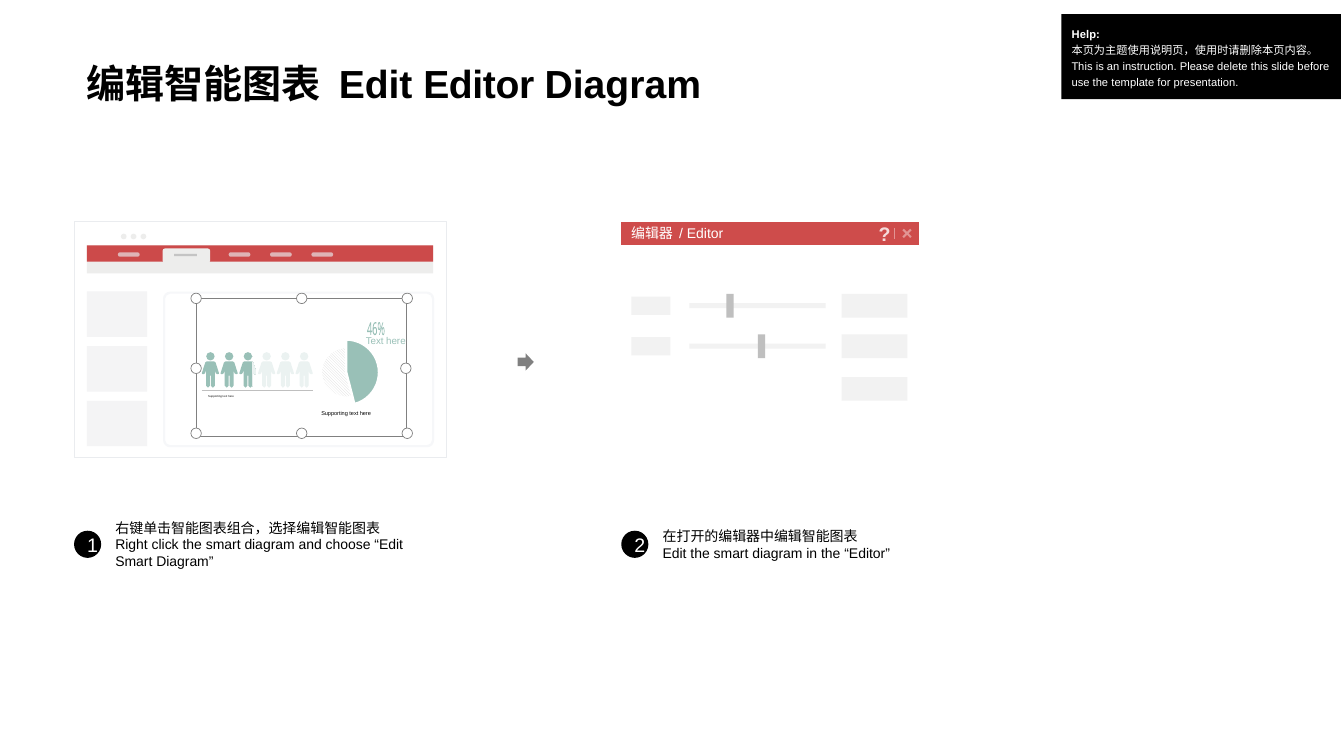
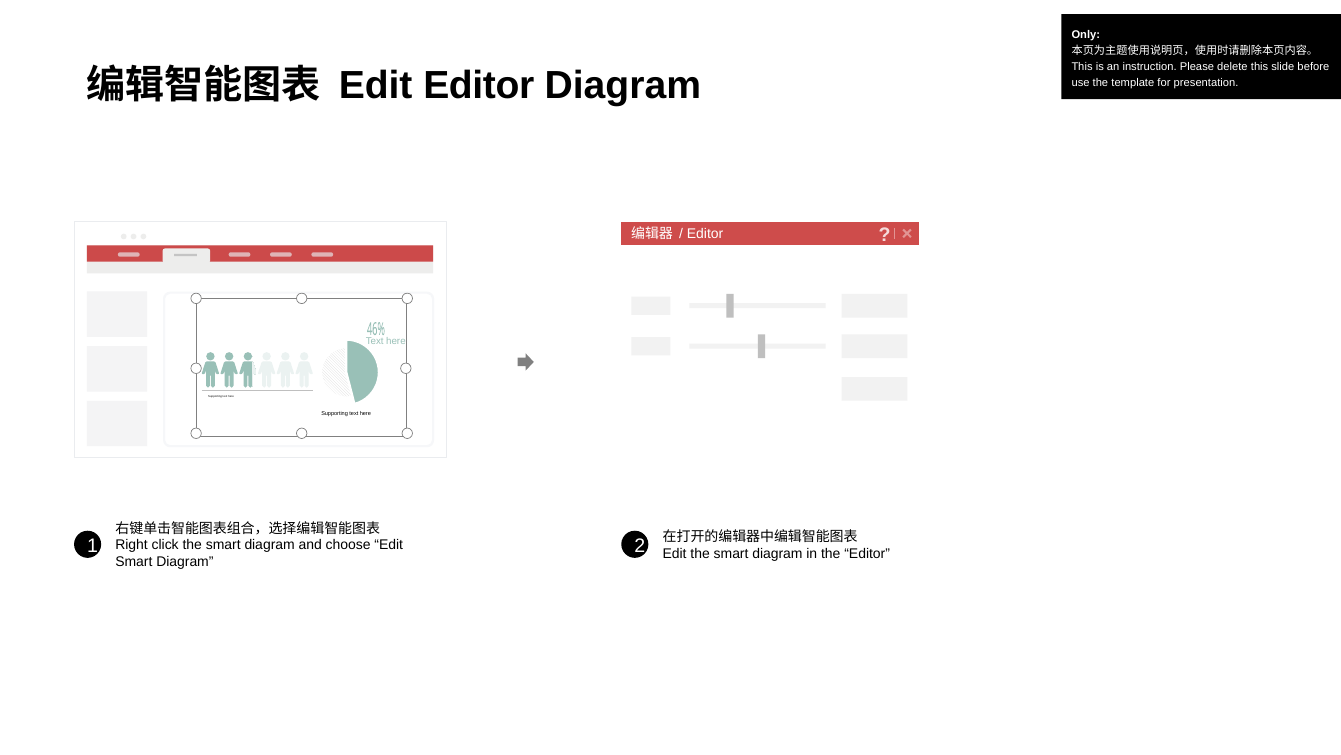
Help: Help -> Only (1086, 35)
